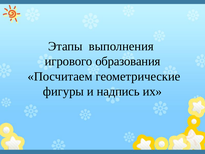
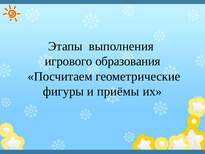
надпись: надпись -> приёмы (118, 91)
